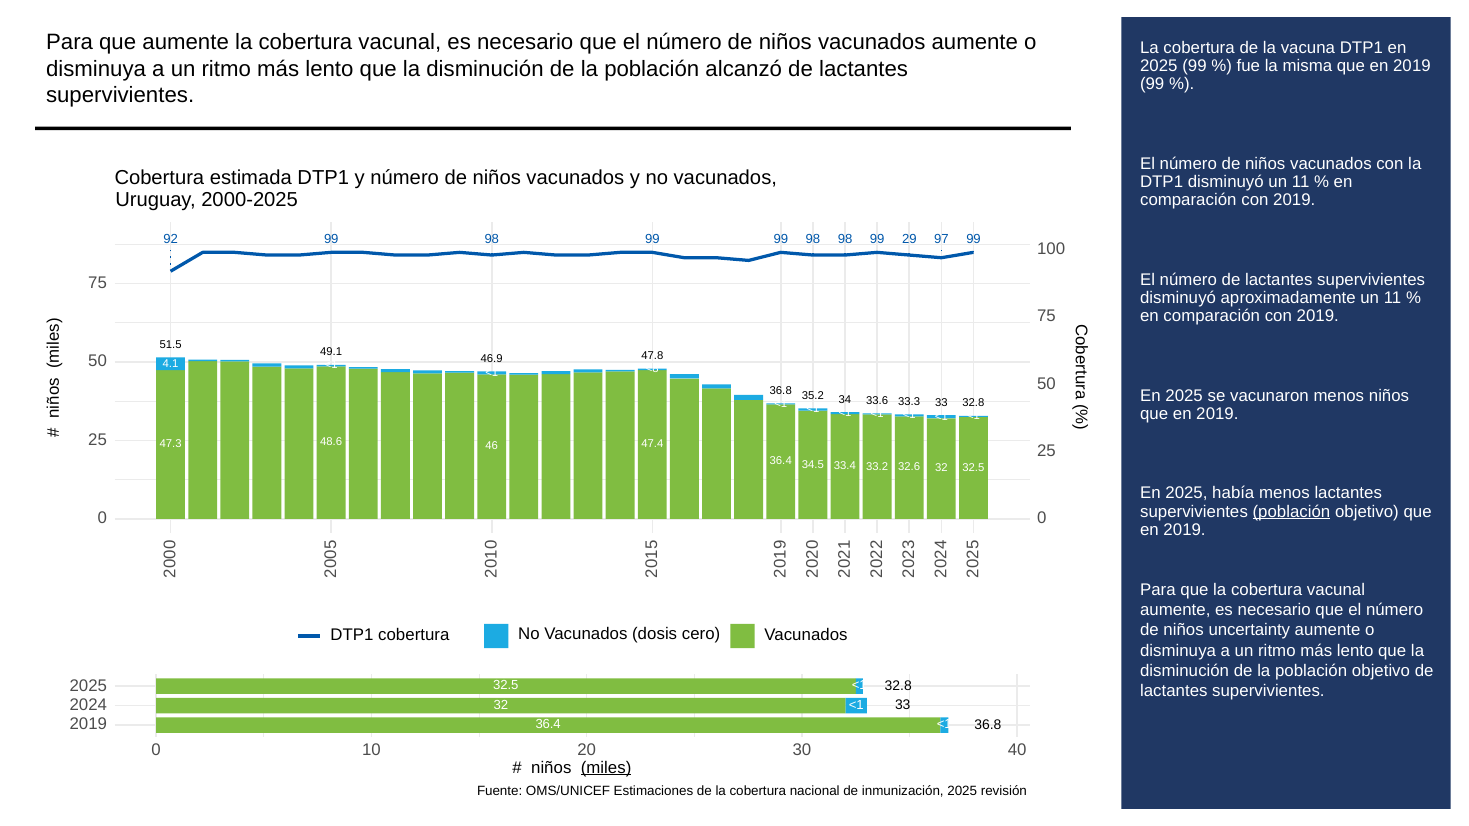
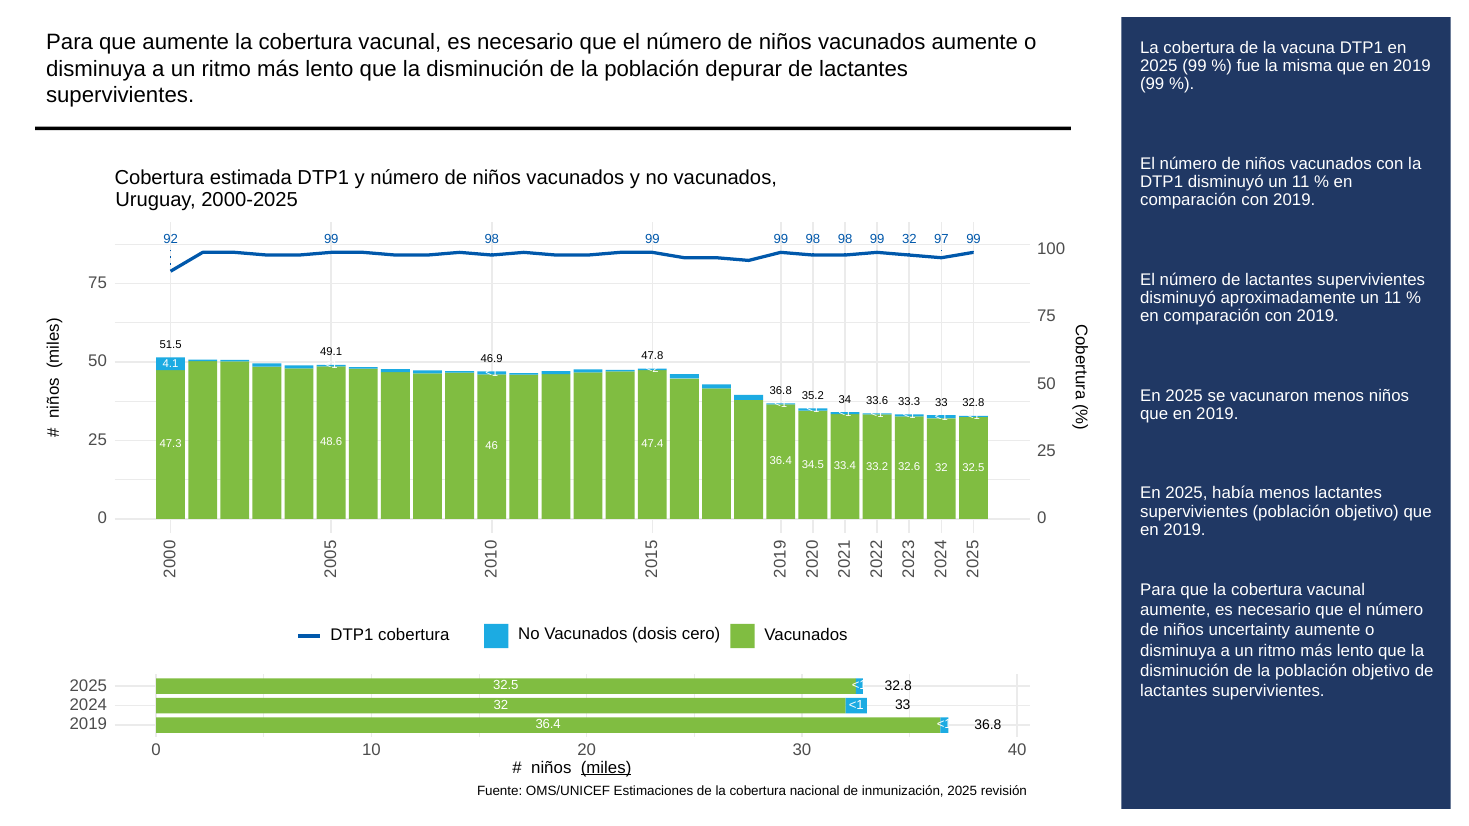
alcanzó: alcanzó -> depurar (744, 69)
99 29: 29 -> 32 (909, 239)
<8: <8 -> <2 (652, 369)
población underline: present -> none (1291, 512)
